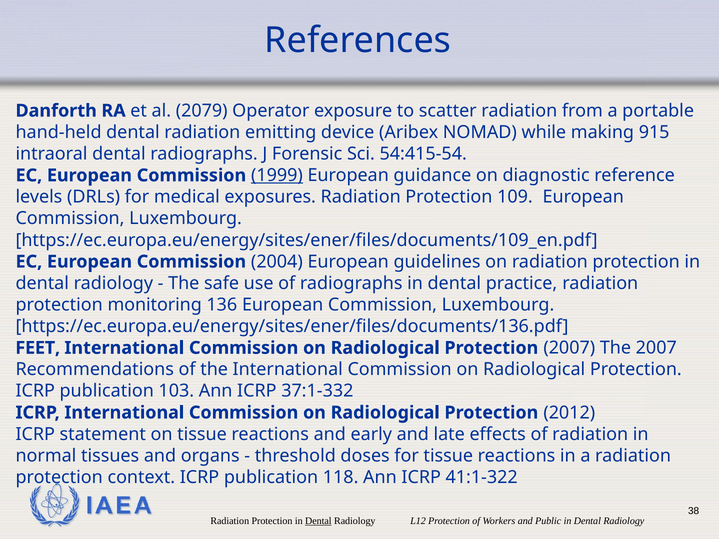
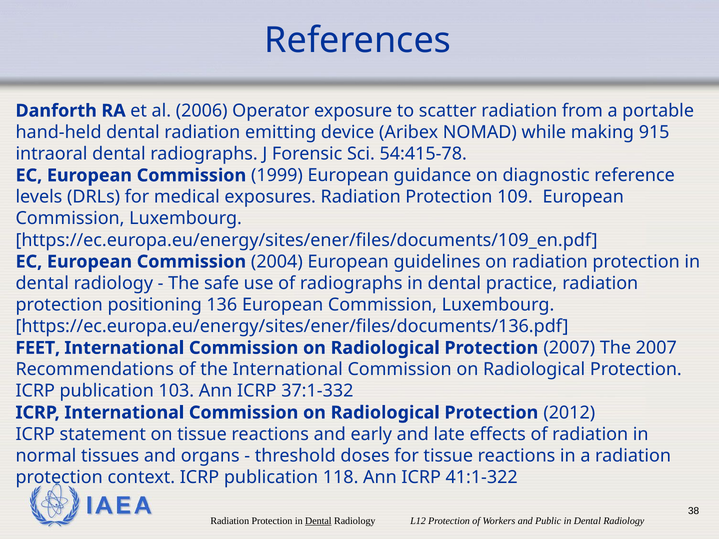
2079: 2079 -> 2006 (202, 111)
54:415-54: 54:415-54 -> 54:415-78 (423, 154)
1999 underline: present -> none (277, 176)
monitoring: monitoring -> positioning (155, 305)
